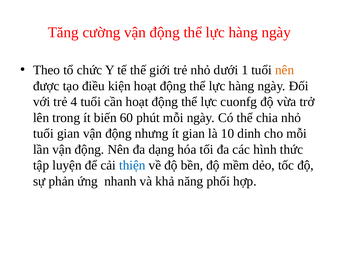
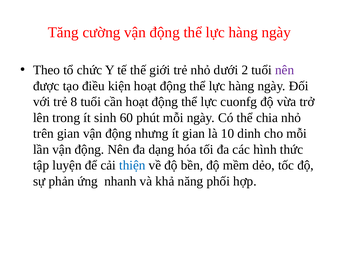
1: 1 -> 2 (245, 70)
nên colour: orange -> purple (285, 70)
4: 4 -> 8 (74, 102)
biến: biến -> sinh (105, 117)
tuổi: tuổi -> trên (43, 133)
